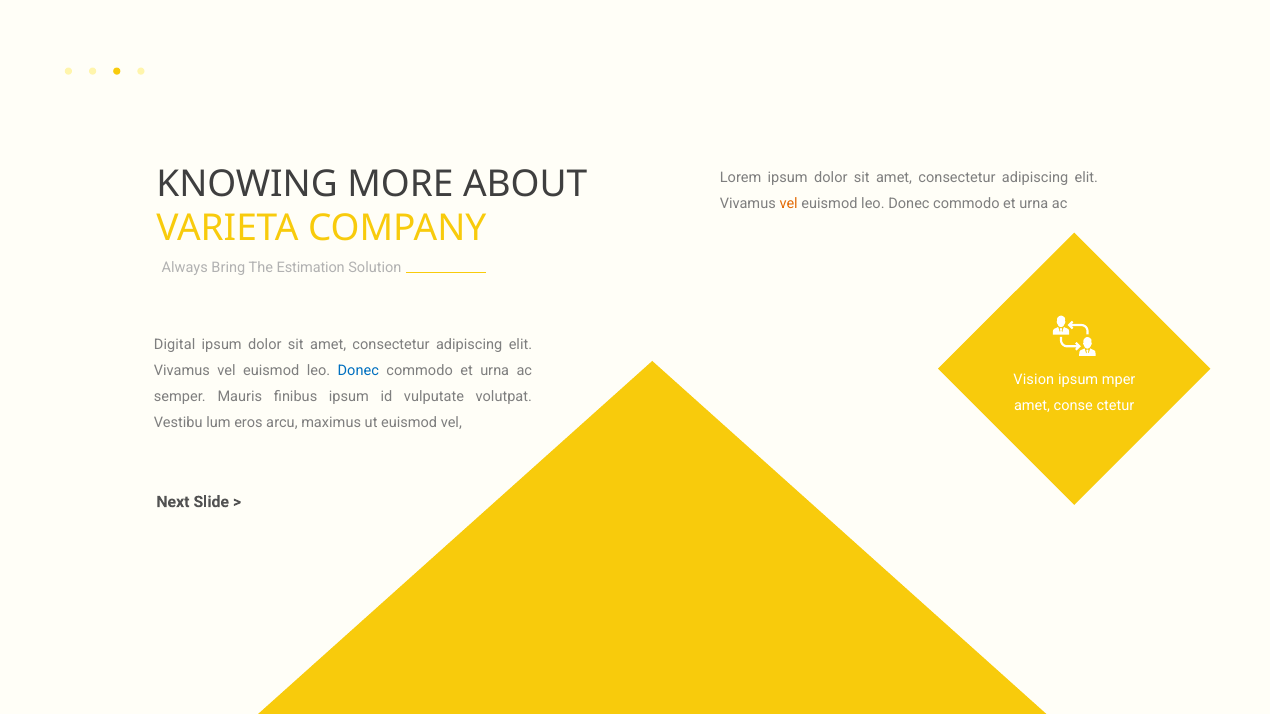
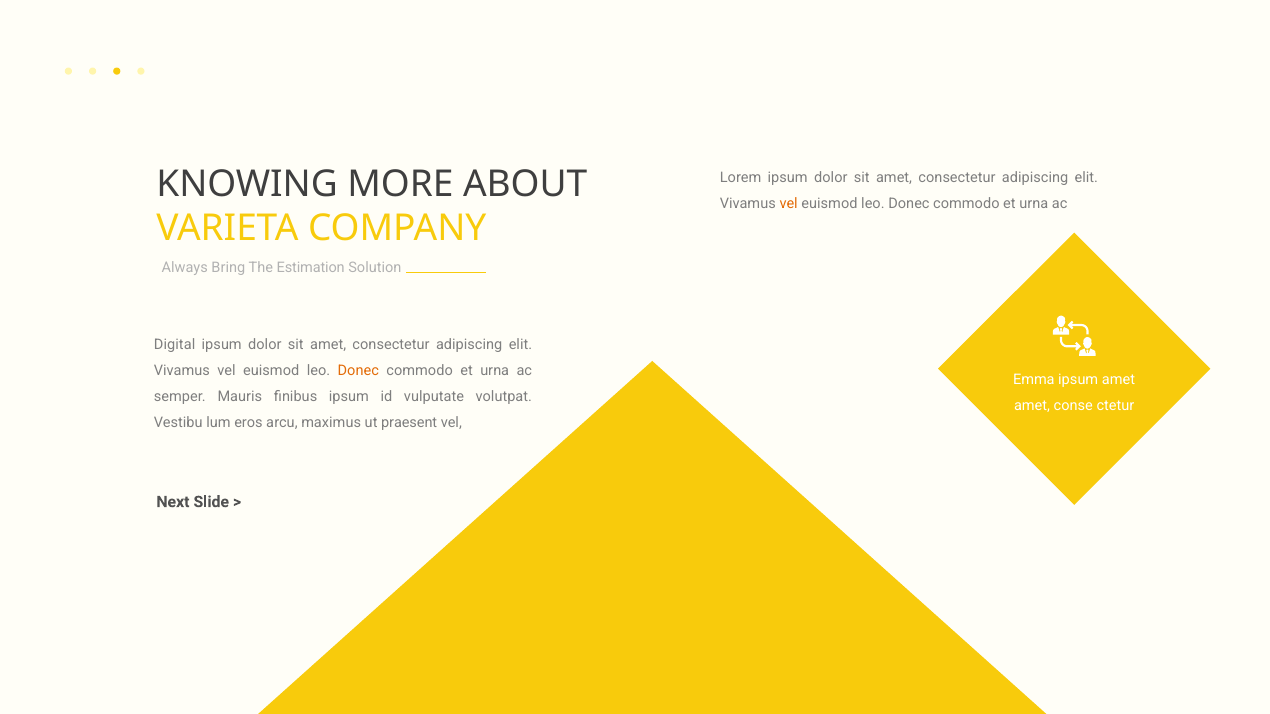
Donec colour: blue -> orange (358, 371)
Vision: Vision -> Emma (1034, 379)
ipsum mper: mper -> amet (1119, 379)
ut euismod: euismod -> praesent (409, 423)
